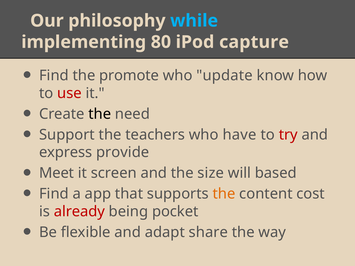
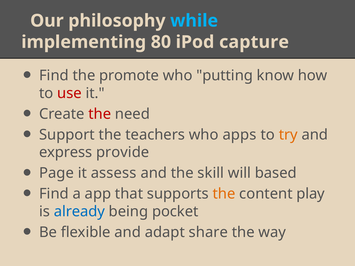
update: update -> putting (225, 76)
the colour: black -> red (100, 114)
have: have -> apps (240, 135)
try colour: red -> orange (288, 135)
Meet: Meet -> Page (56, 173)
screen: screen -> assess (114, 173)
size: size -> skill (211, 173)
cost: cost -> play (311, 194)
already colour: red -> blue (79, 212)
